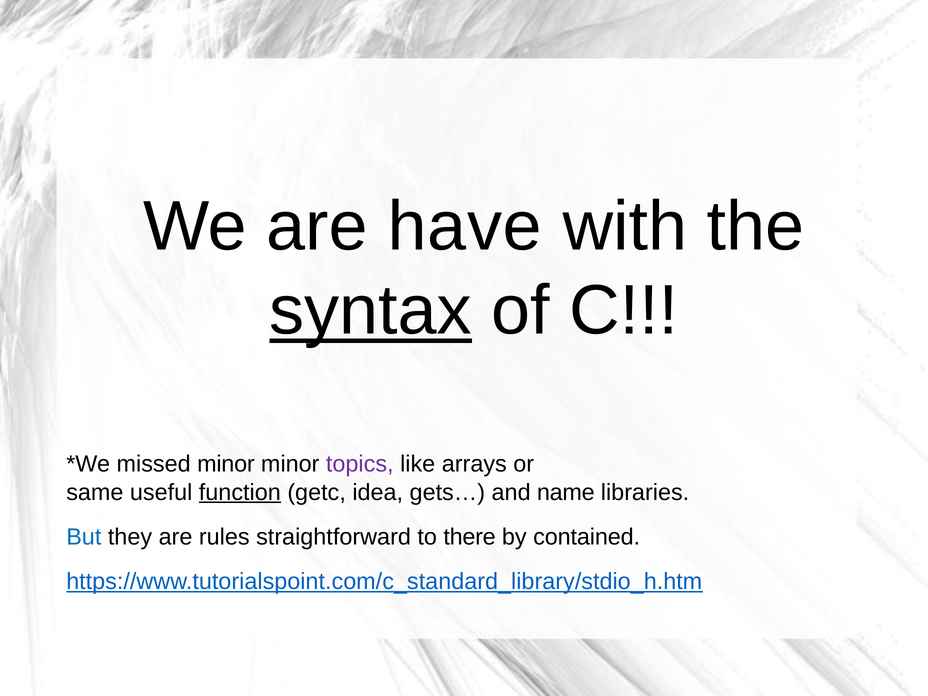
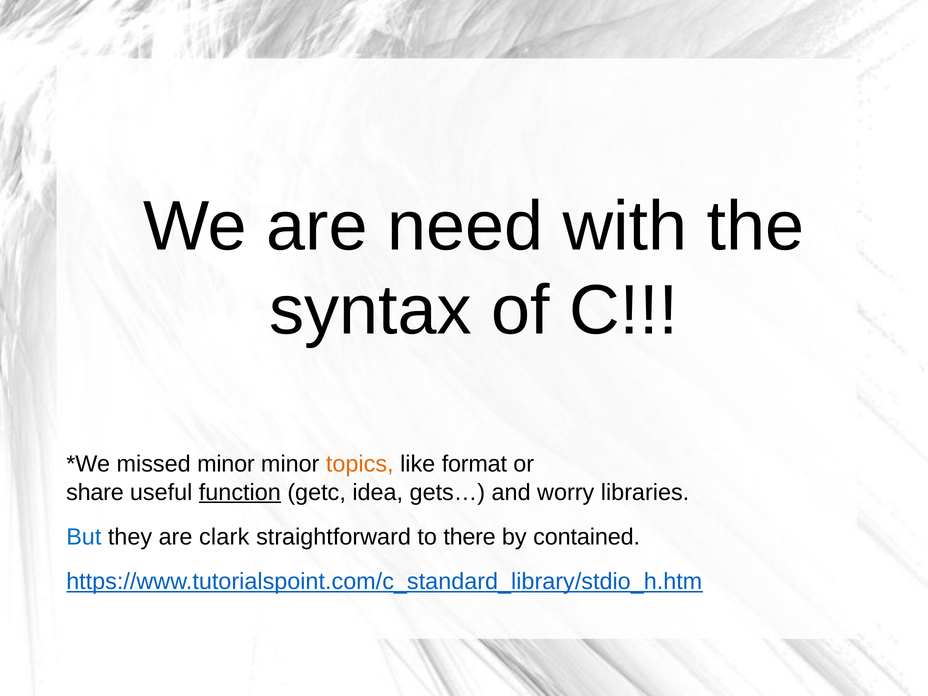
have: have -> need (465, 226)
syntax underline: present -> none (371, 311)
topics colour: purple -> orange (360, 464)
arrays: arrays -> format (474, 464)
same: same -> share (95, 492)
name: name -> worry (566, 492)
rules: rules -> clark (224, 537)
